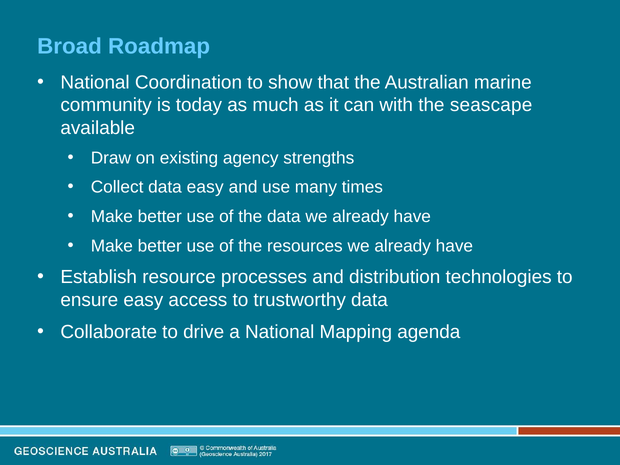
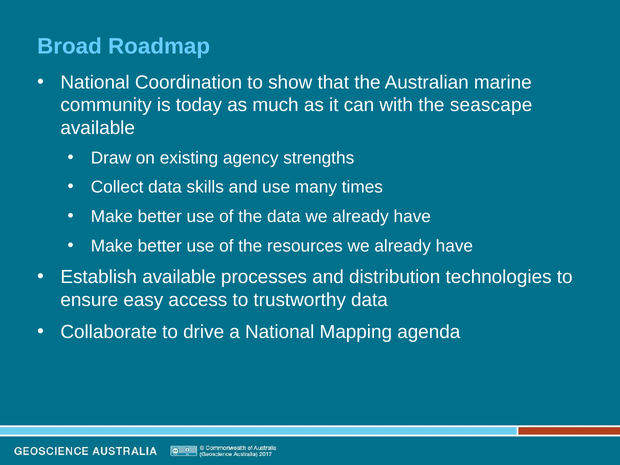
data easy: easy -> skills (205, 187)
Establish resource: resource -> available (179, 277)
